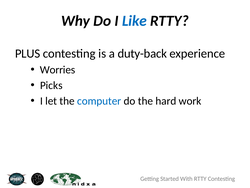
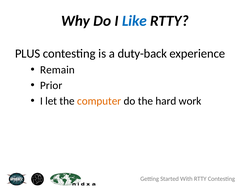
Worries: Worries -> Remain (57, 70)
Picks: Picks -> Prior (51, 85)
computer colour: blue -> orange (99, 101)
